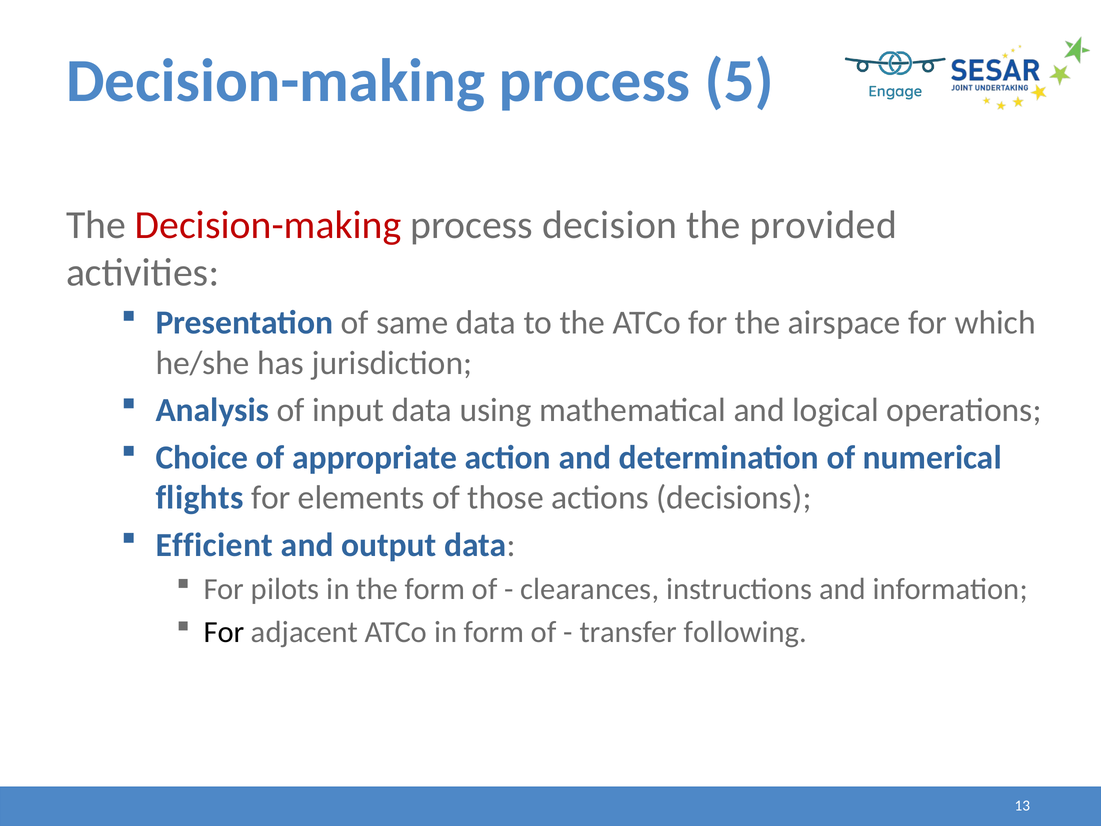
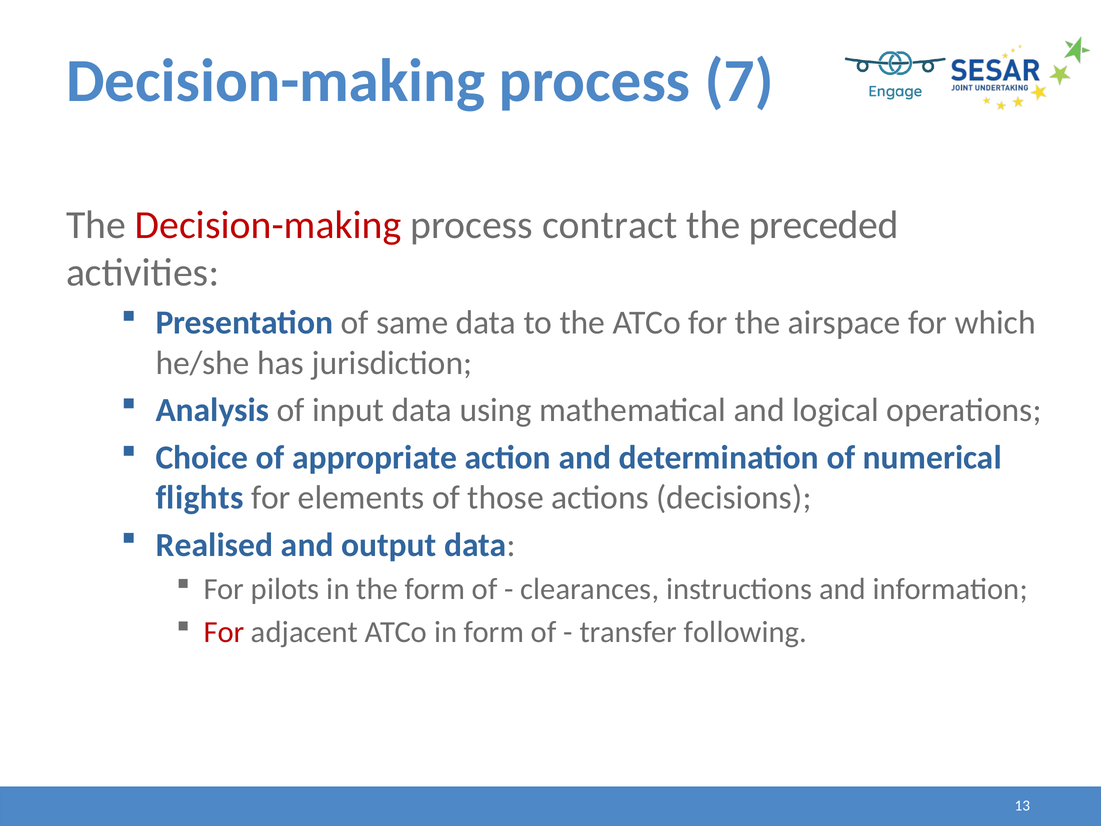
5: 5 -> 7 (739, 81)
decision: decision -> contract (610, 225)
provided: provided -> preceded (824, 225)
Efficient: Efficient -> Realised (214, 545)
For colour: black -> red (224, 632)
